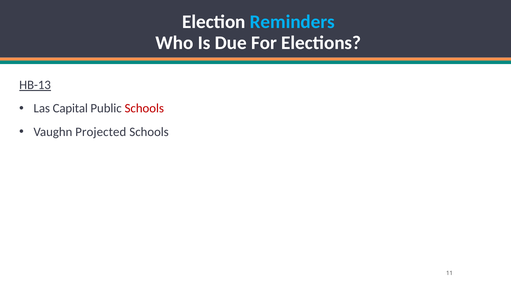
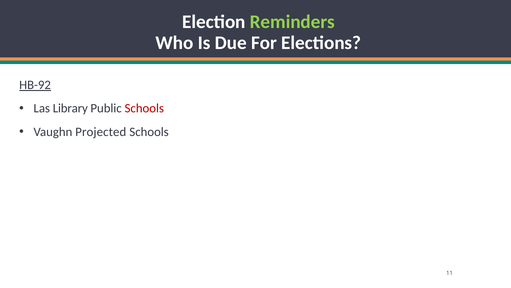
Reminders colour: light blue -> light green (292, 22)
HB-13: HB-13 -> HB-92 (35, 85)
Capital: Capital -> Library (70, 108)
